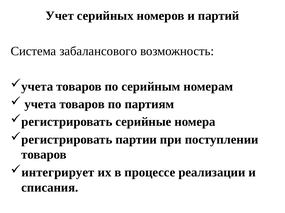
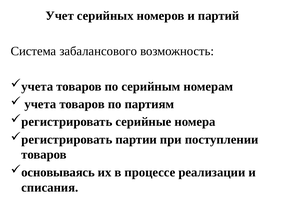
интегрирует: интегрирует -> основываясь (58, 173)
